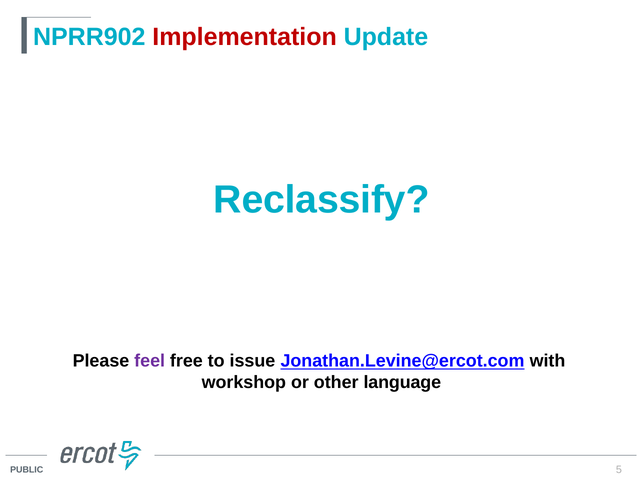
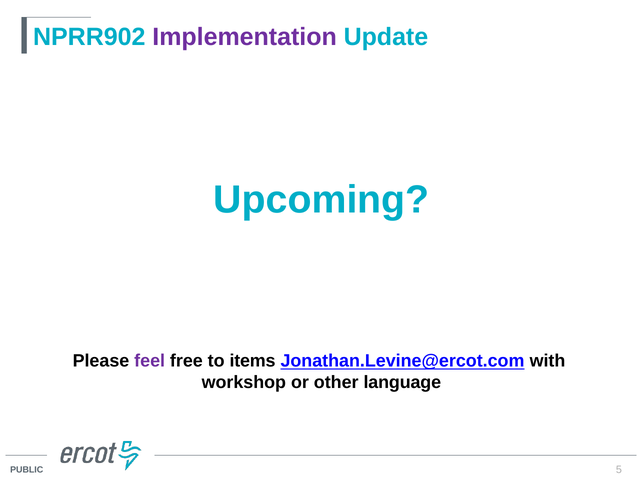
Implementation colour: red -> purple (245, 37)
Reclassify: Reclassify -> Upcoming (321, 200)
issue: issue -> items (253, 361)
